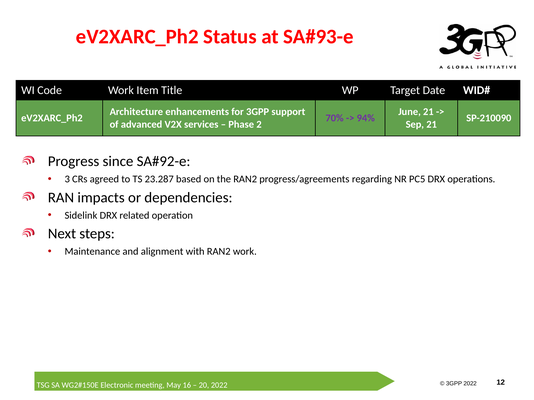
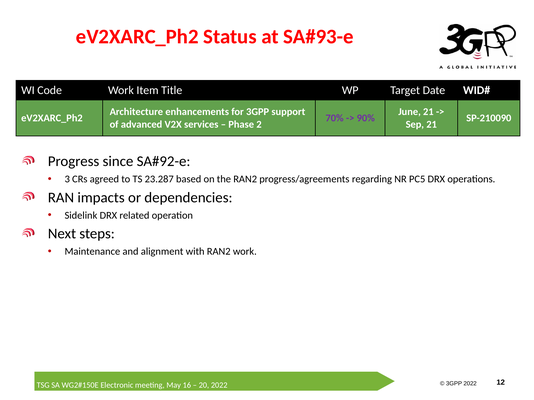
94%: 94% -> 90% (366, 118)
